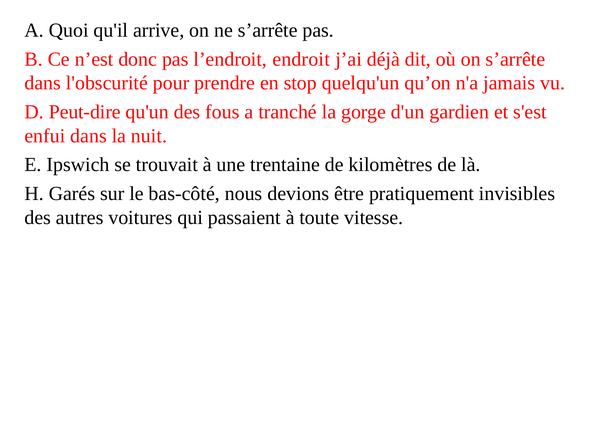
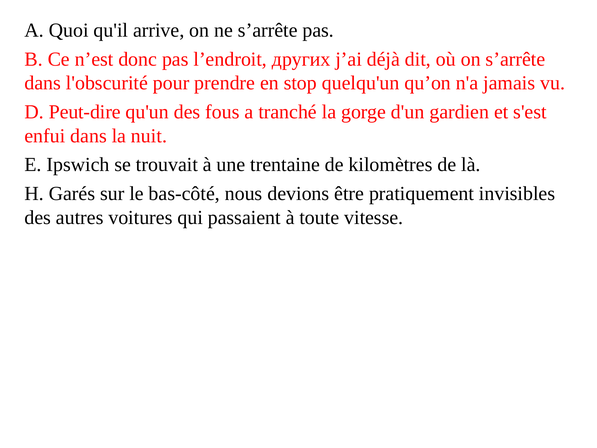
endroit: endroit -> других (301, 59)
